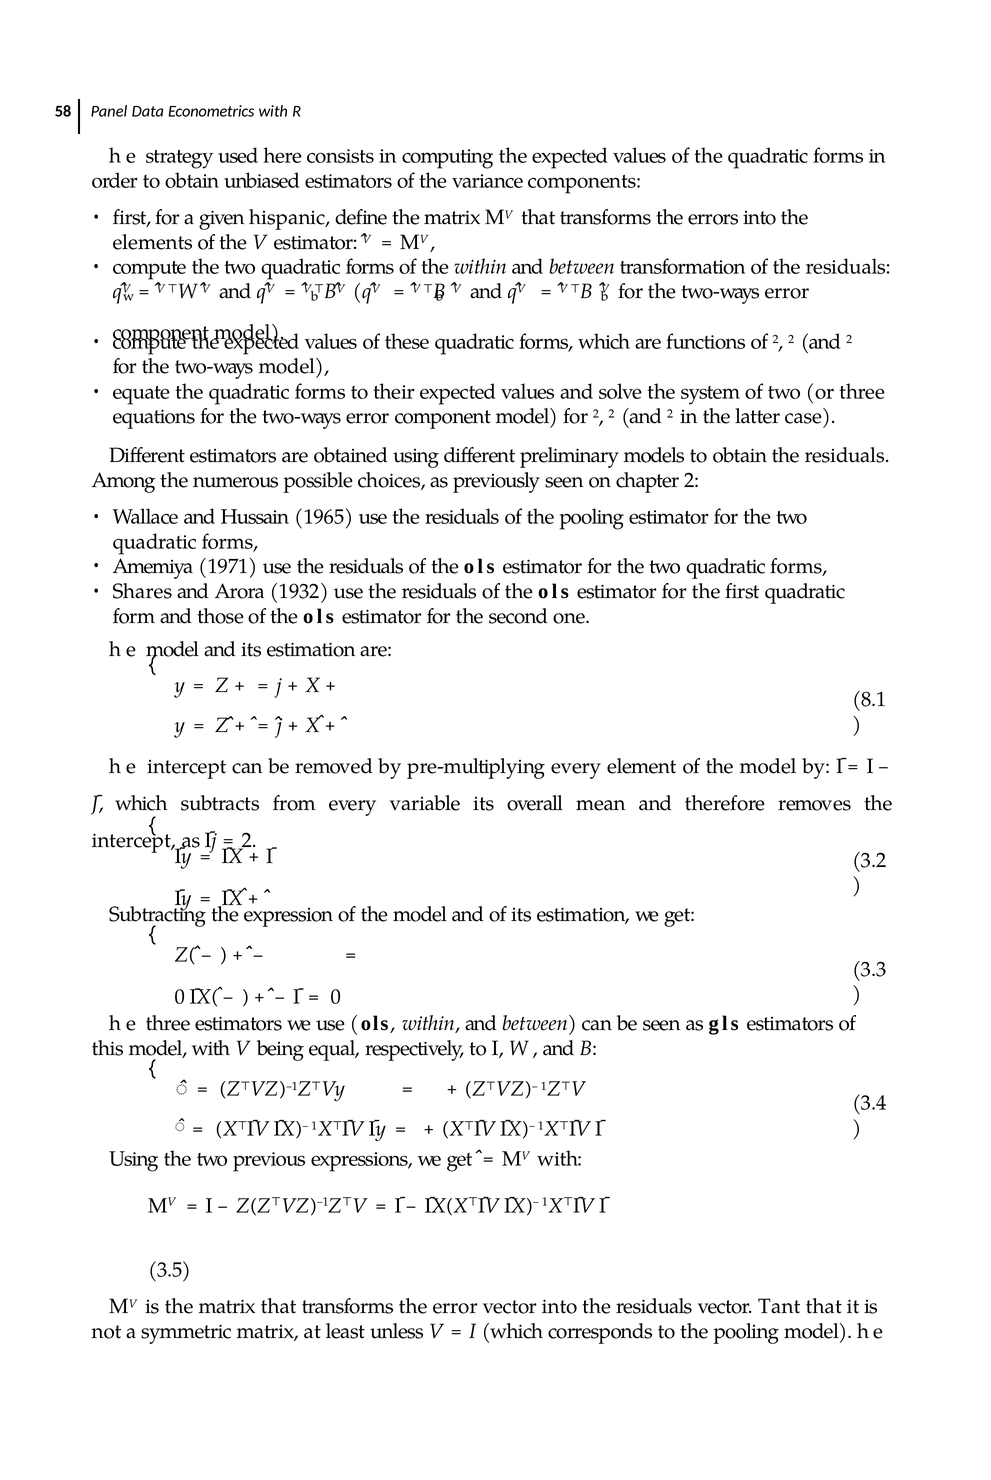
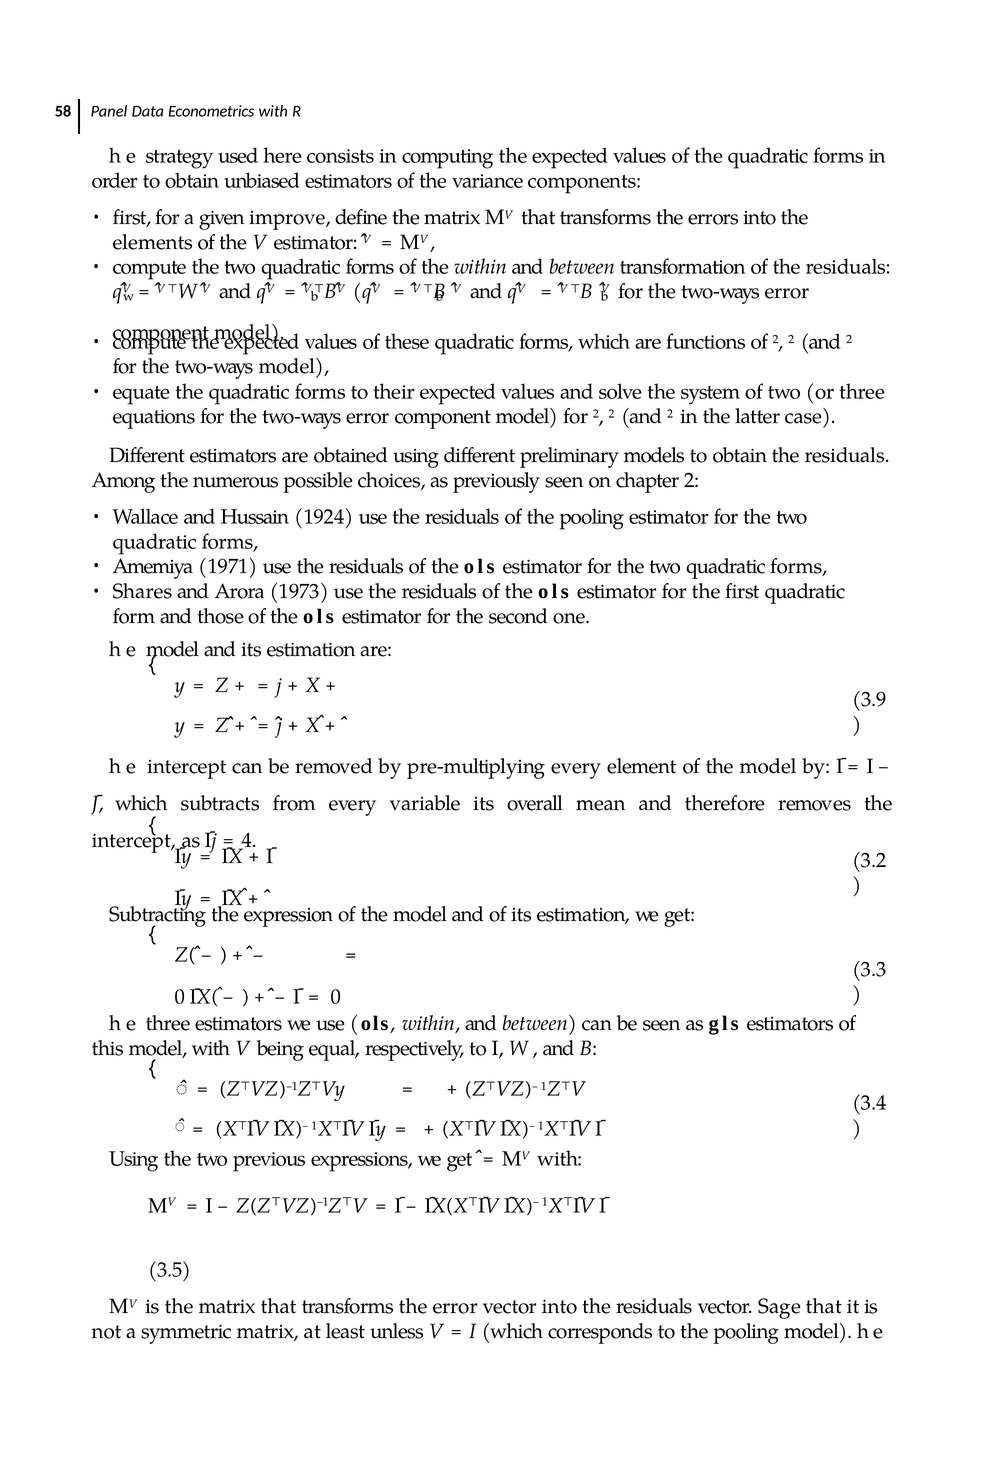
hispanic: hispanic -> improve (290, 218)
1965: 1965 -> 1924 (324, 517)
1932: 1932 -> 1973 (299, 592)
8.1: 8.1 -> 3.9 (869, 700)
2: 2 -> 4 (249, 841)
Tant: Tant -> Sage (779, 1307)
